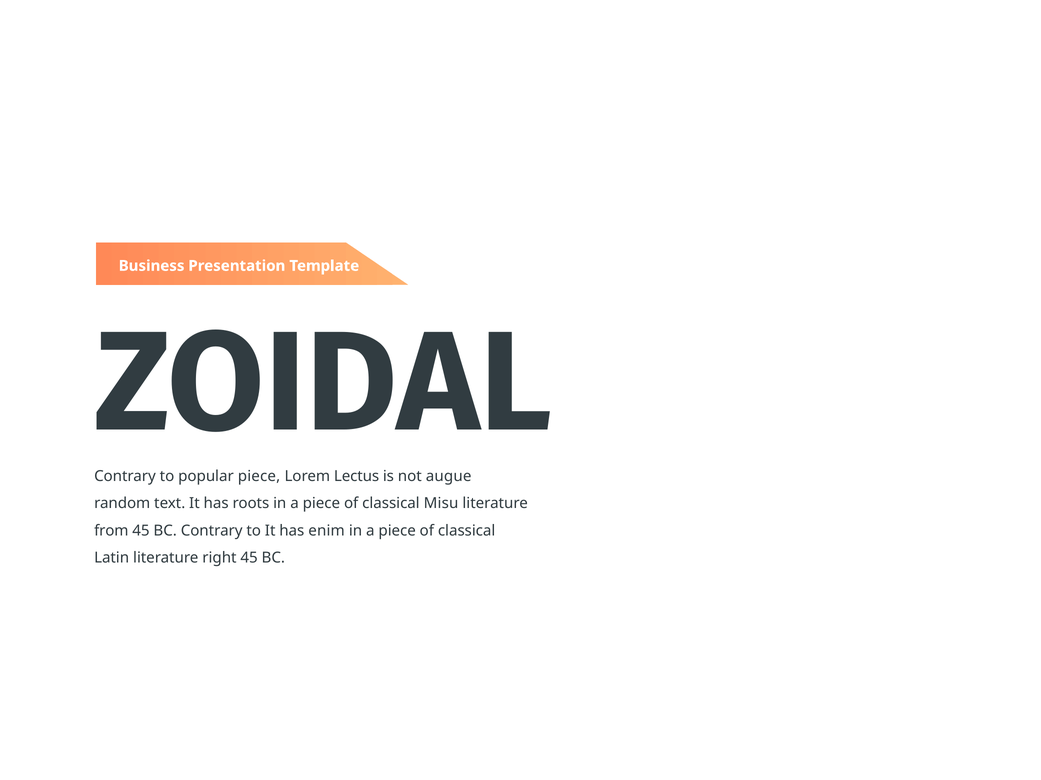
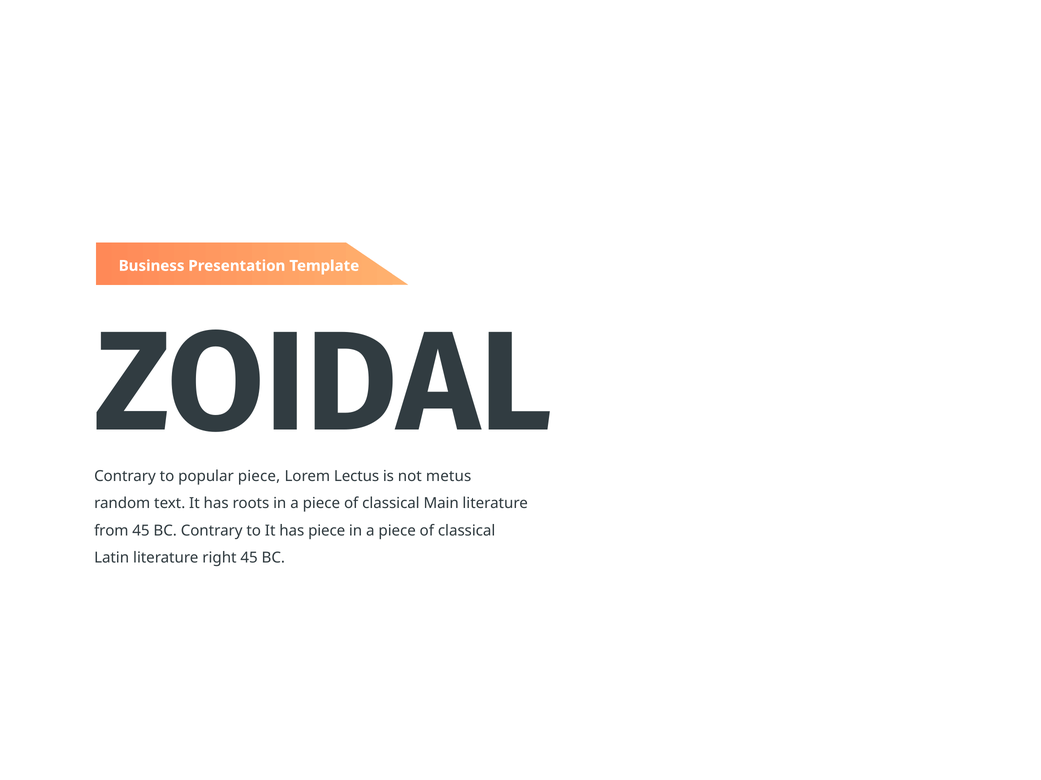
augue: augue -> metus (449, 477)
Misu: Misu -> Main (441, 504)
has enim: enim -> piece (327, 531)
